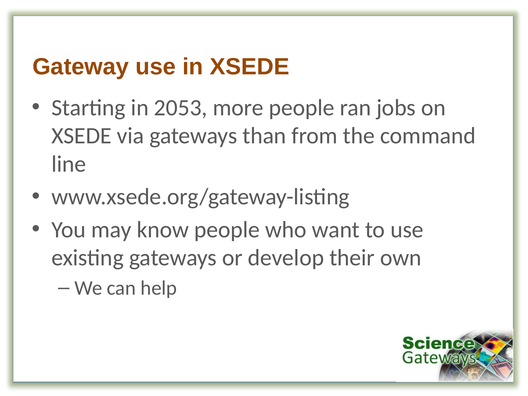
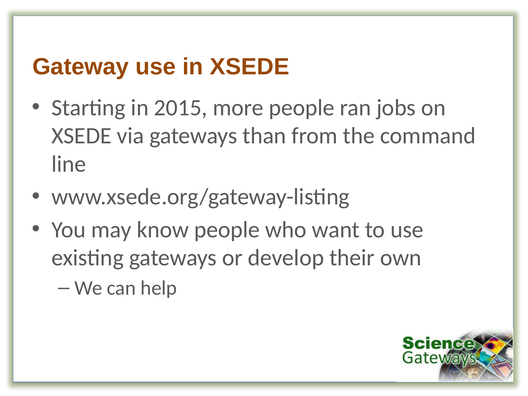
2053: 2053 -> 2015 (181, 108)
